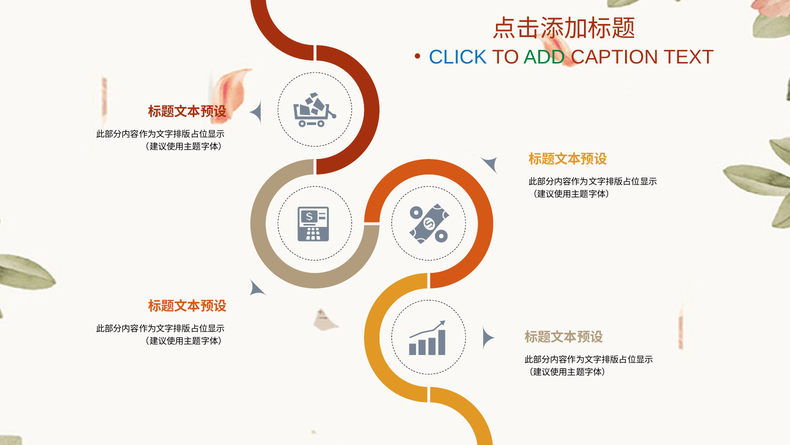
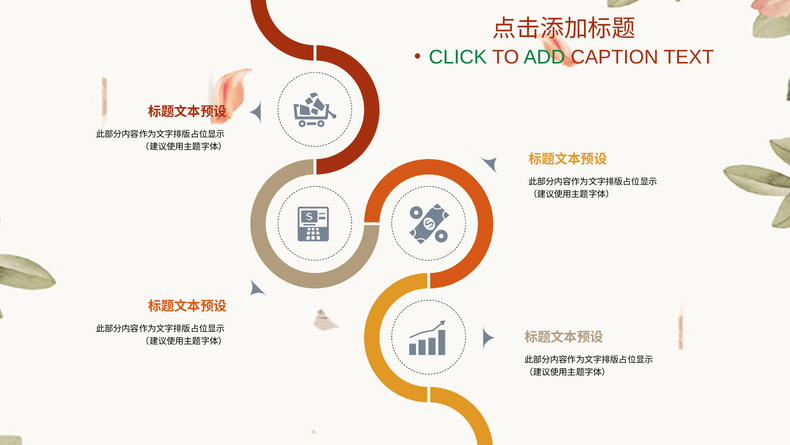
CLICK colour: blue -> green (458, 57)
